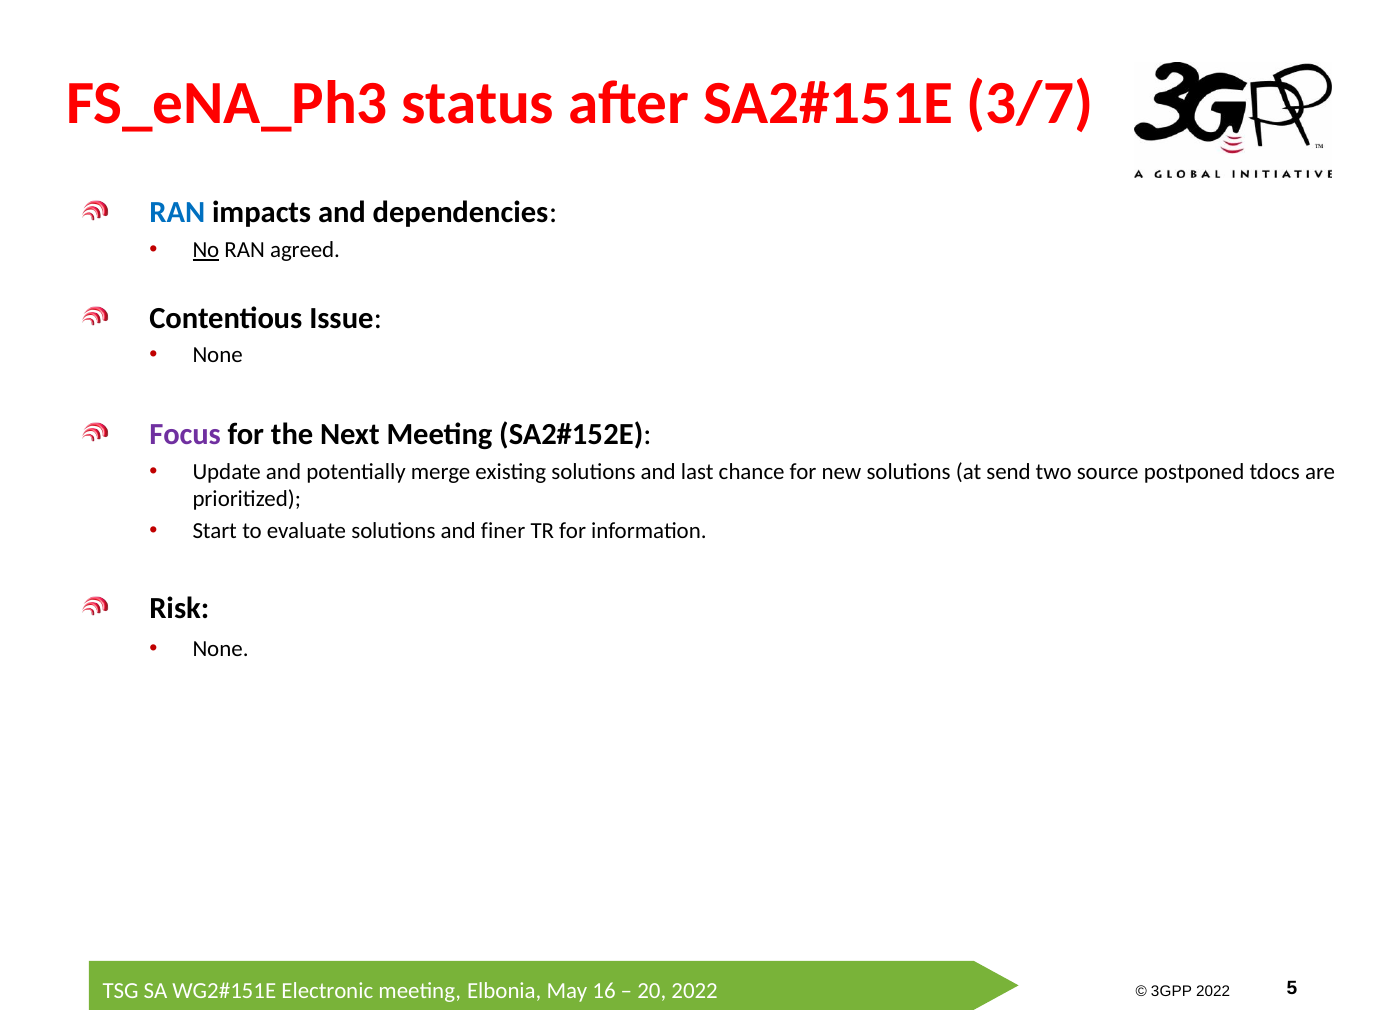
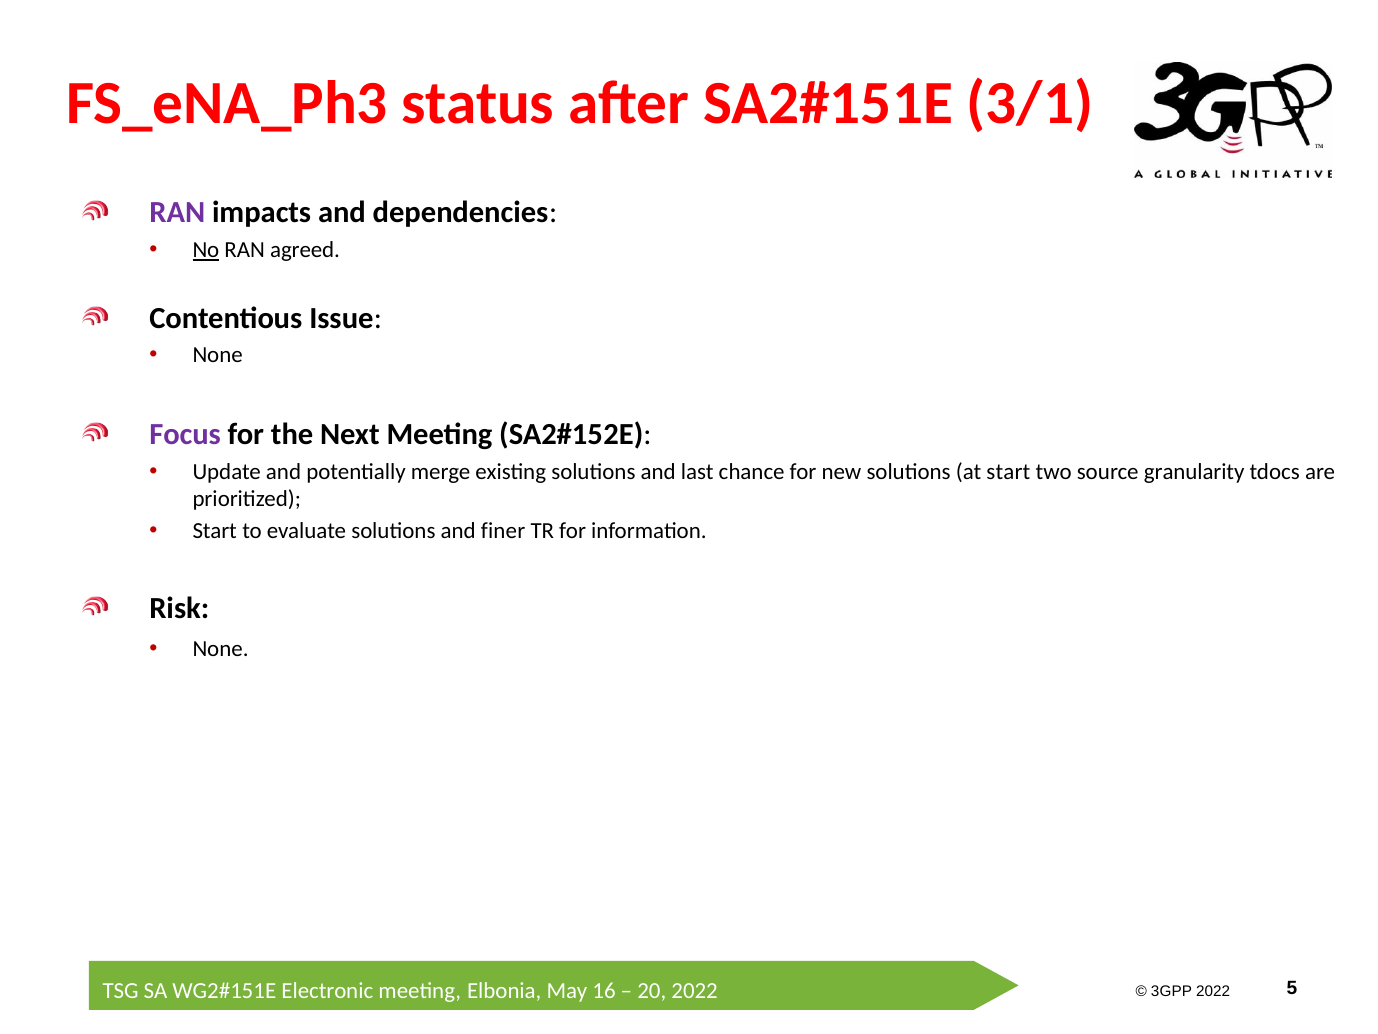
3/7: 3/7 -> 3/1 (1030, 103)
RAN colour: blue -> purple (177, 213)
at send: send -> start (1008, 472)
postponed: postponed -> granularity (1194, 472)
